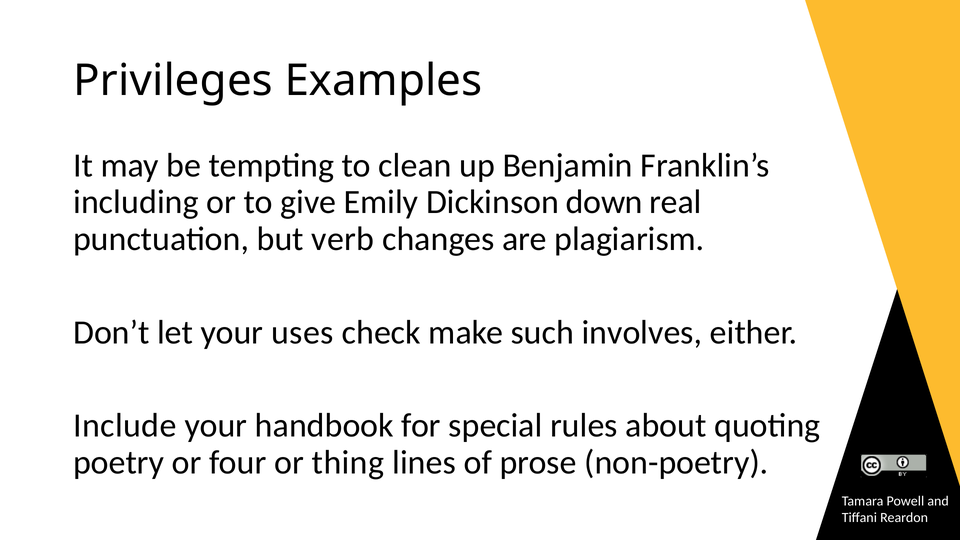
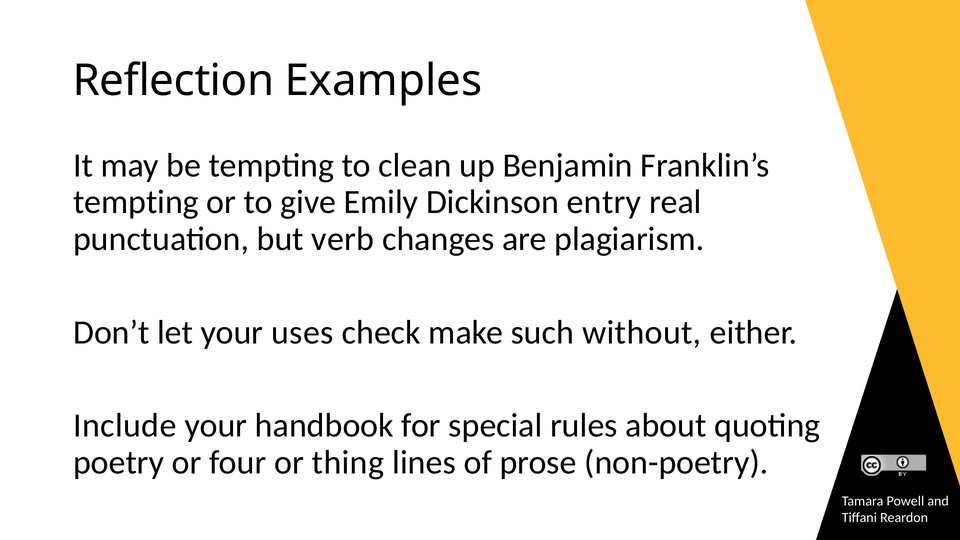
Privileges: Privileges -> Reflection (173, 81)
including: including -> tempting (136, 202)
down: down -> entry (604, 202)
involves: involves -> without (642, 332)
